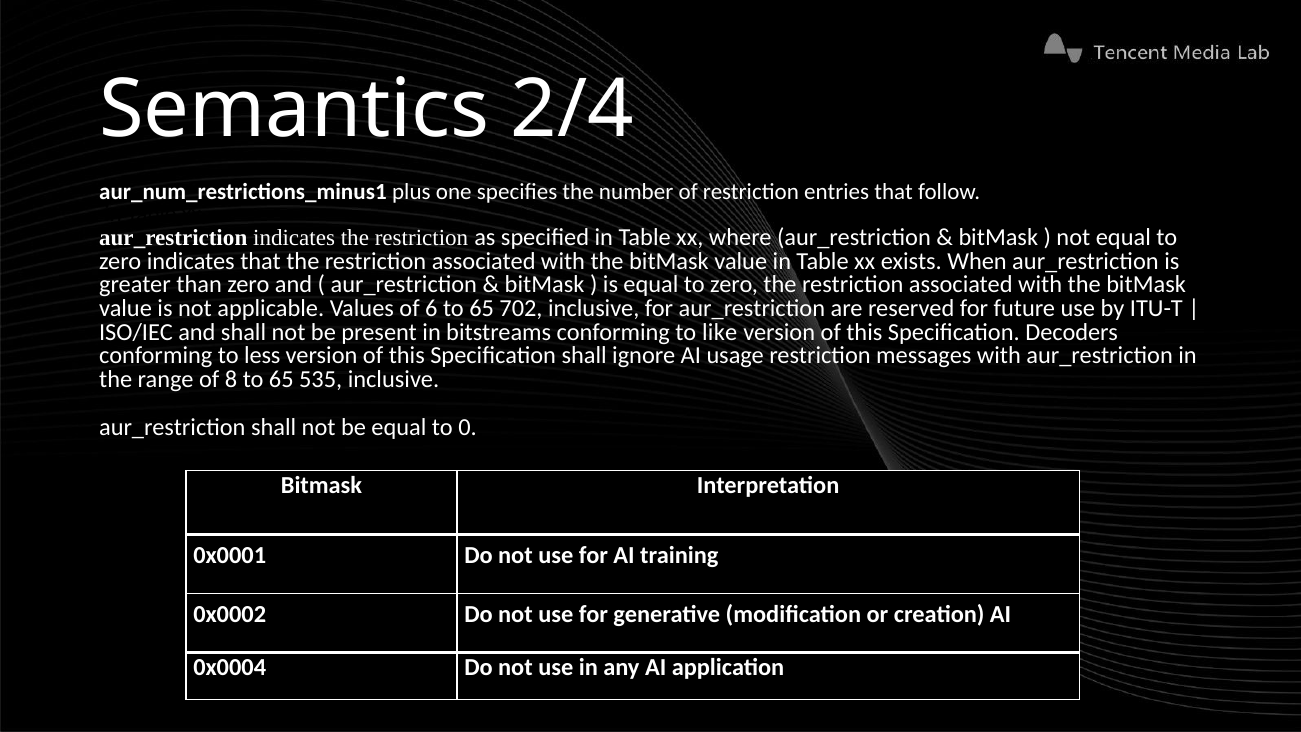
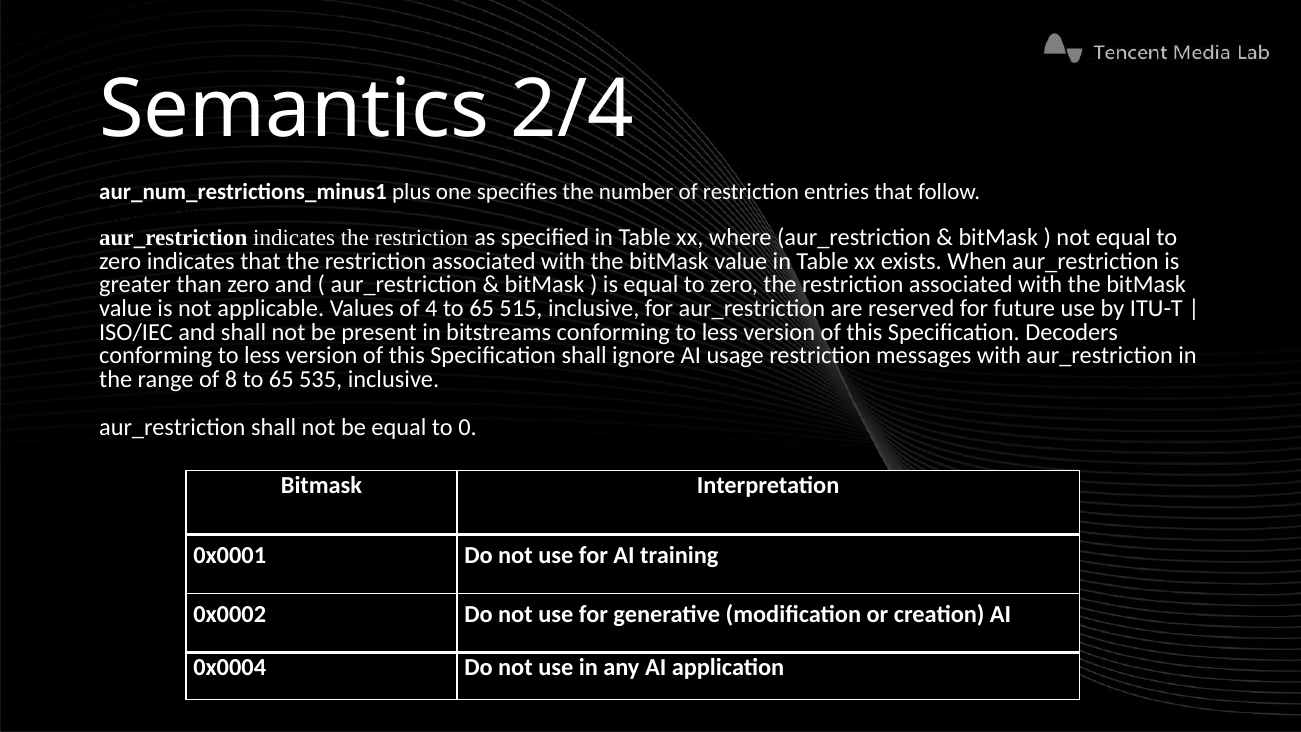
6: 6 -> 4 (431, 308)
702: 702 -> 515 (521, 308)
bitstreams conforming to like: like -> less (720, 332)
